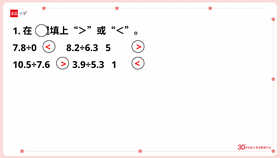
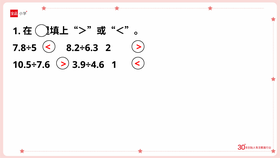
7.8÷0: 7.8÷0 -> 7.8÷5 (25, 48)
5: 5 -> 2 (108, 48)
3.9÷5.3: 3.9÷5.3 -> 3.9÷4.6 (88, 65)
